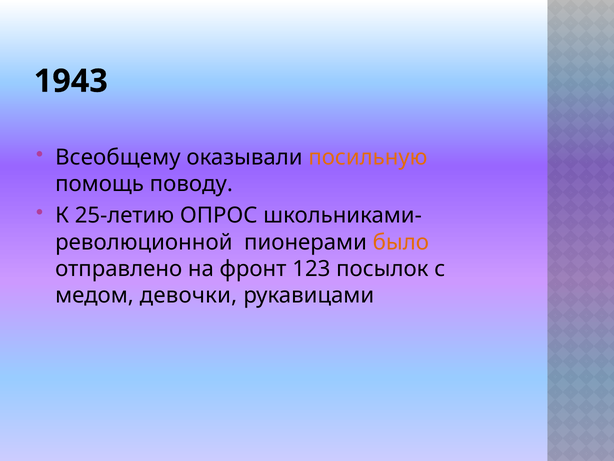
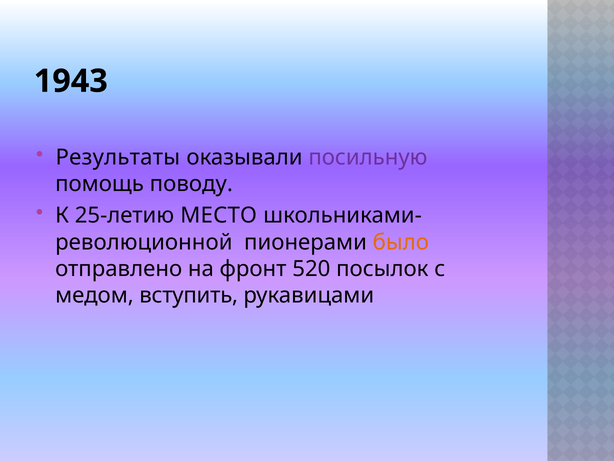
Всеобщему: Всеобщему -> Результаты (118, 157)
посильную colour: orange -> purple (368, 157)
ОПРОС: ОПРОС -> МЕСТО (219, 215)
123: 123 -> 520 (311, 269)
девочки: девочки -> вступить (189, 295)
